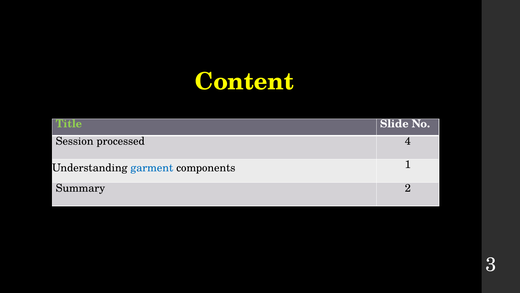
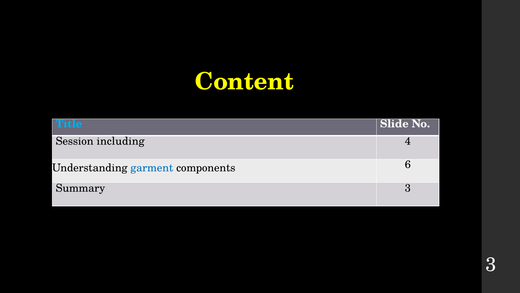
Title colour: light green -> light blue (69, 124)
processed: processed -> including (121, 141)
1: 1 -> 6 (408, 164)
Summary 2: 2 -> 3 (408, 188)
